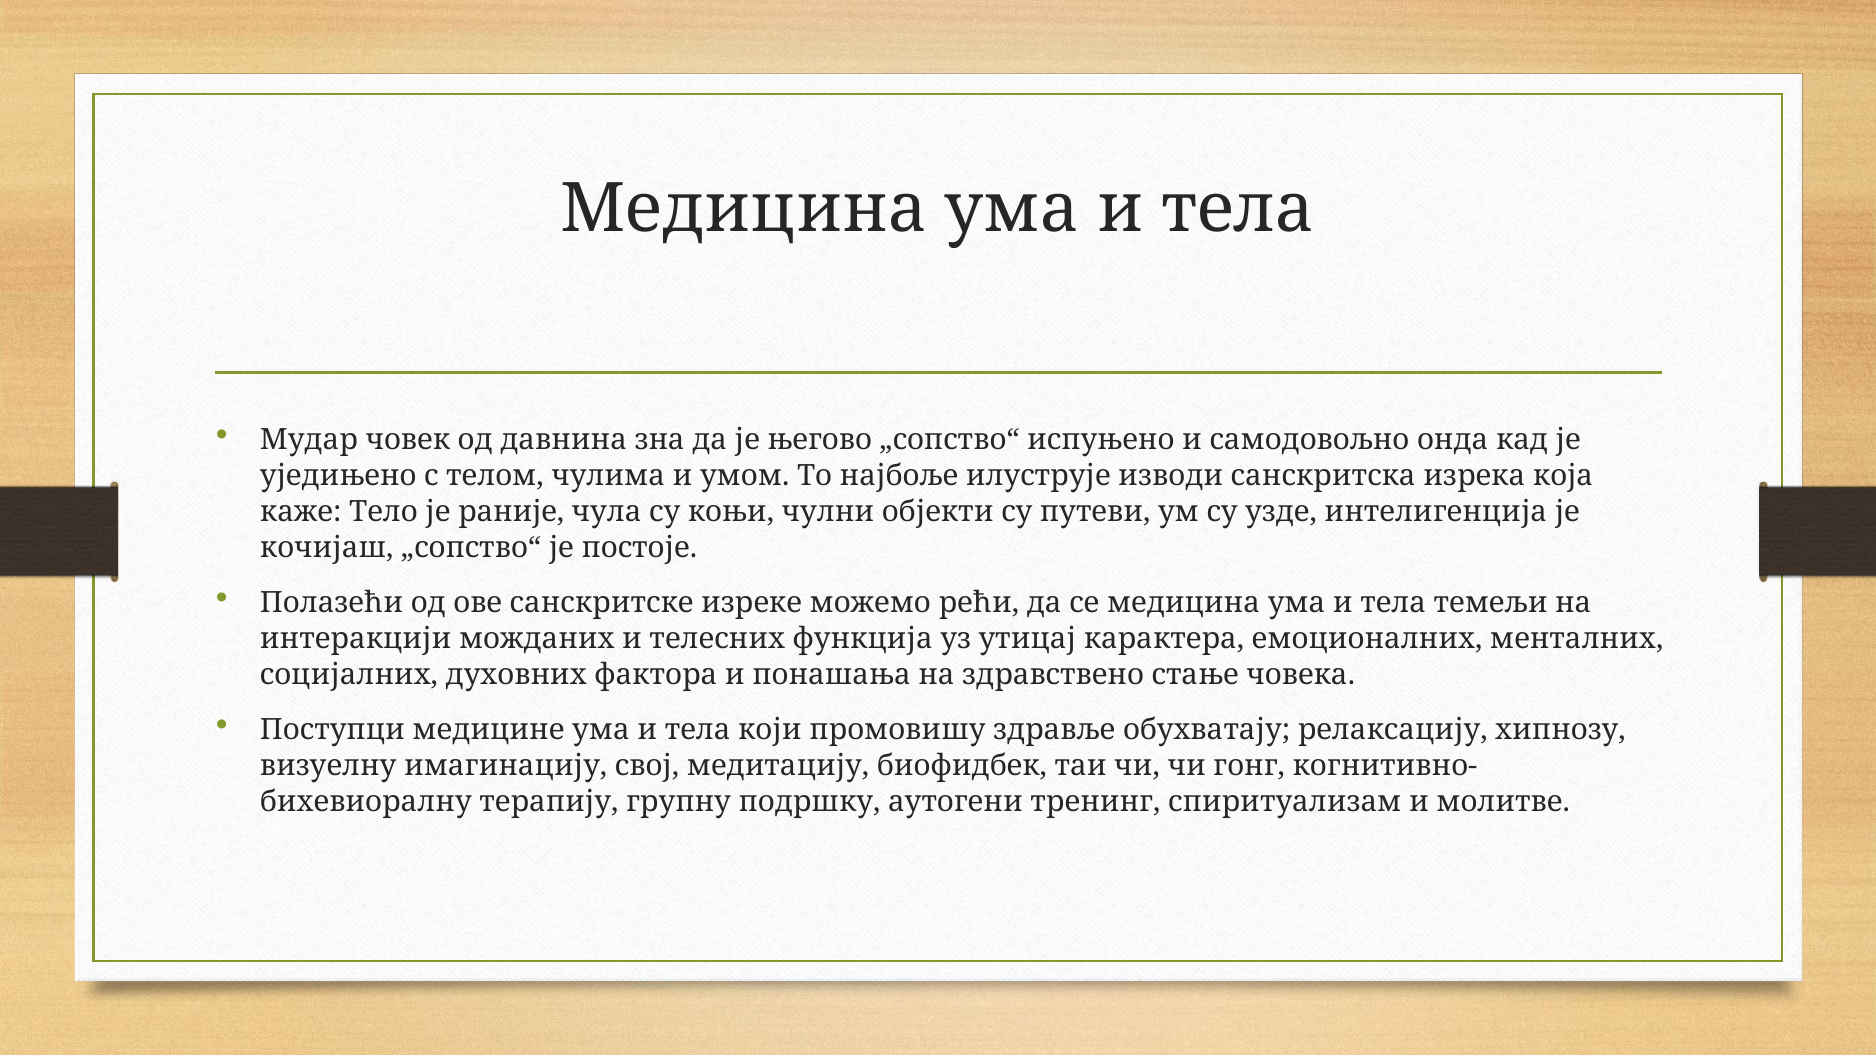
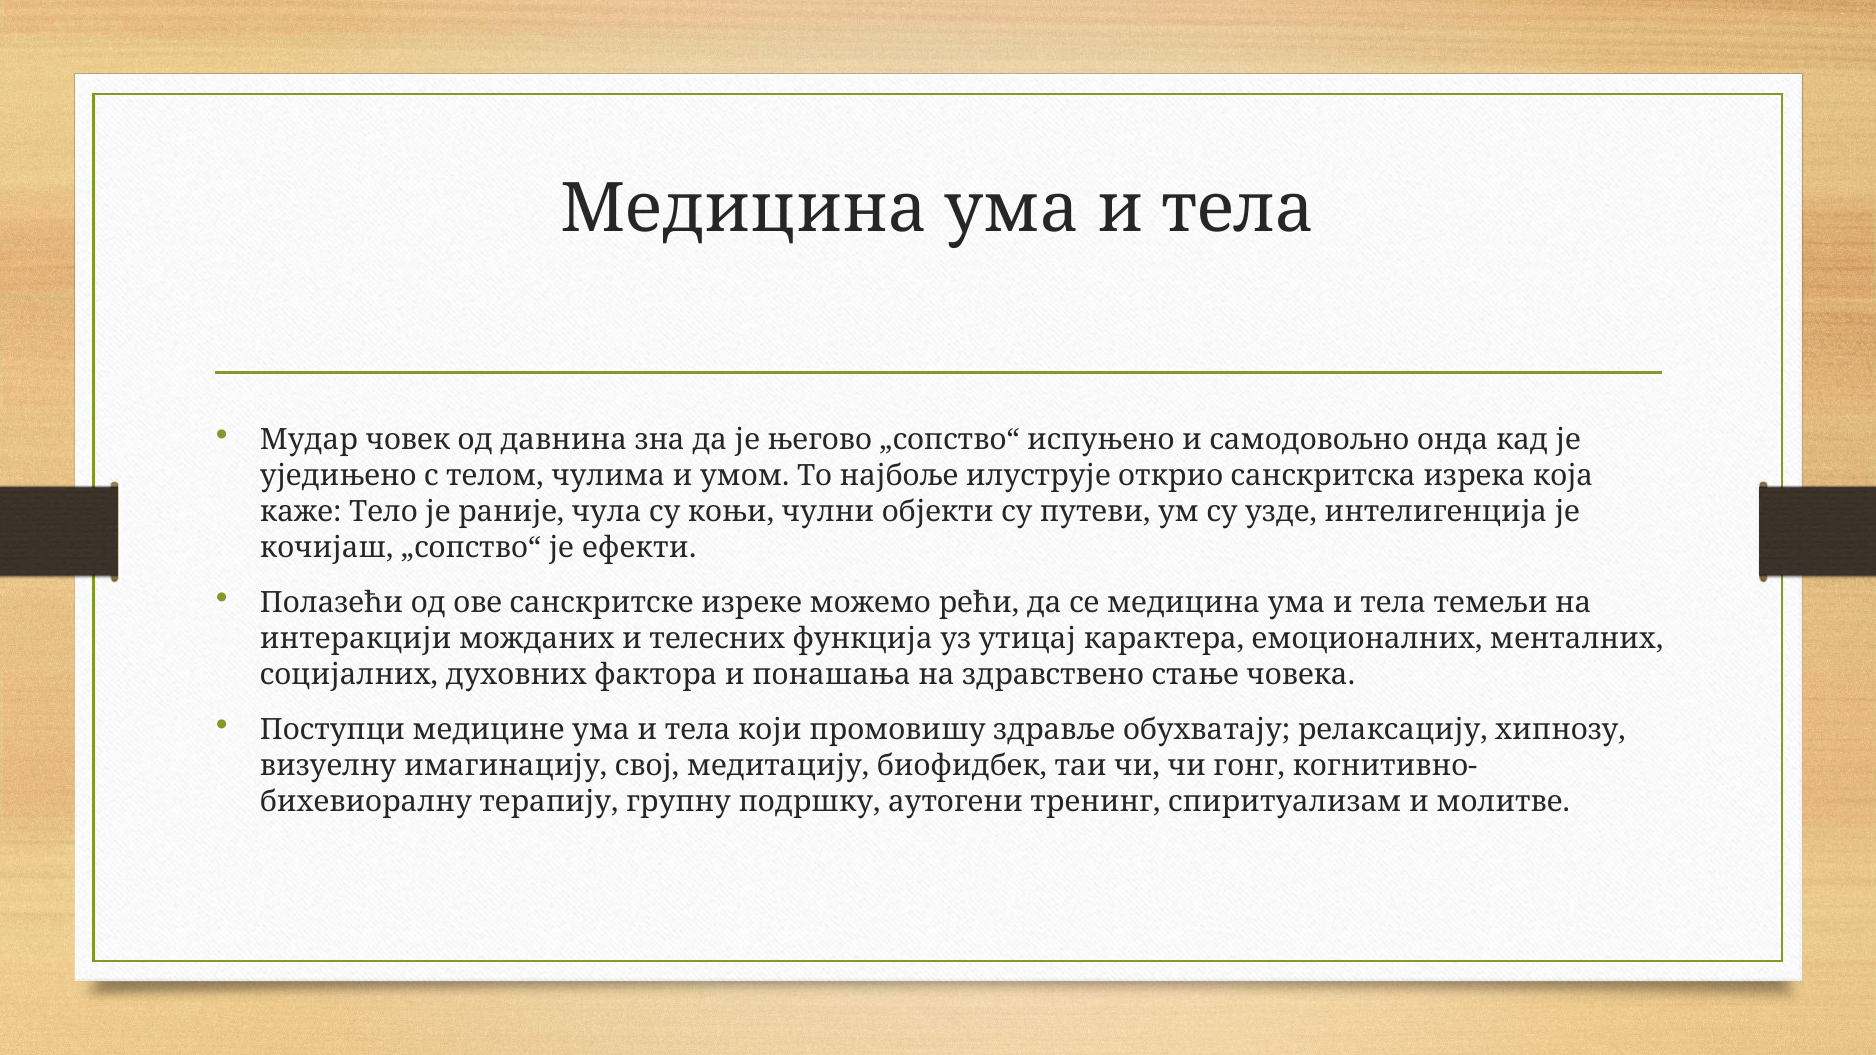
изводи: изводи -> открио (1171, 476)
постоје: постоје -> ефекти (639, 548)
